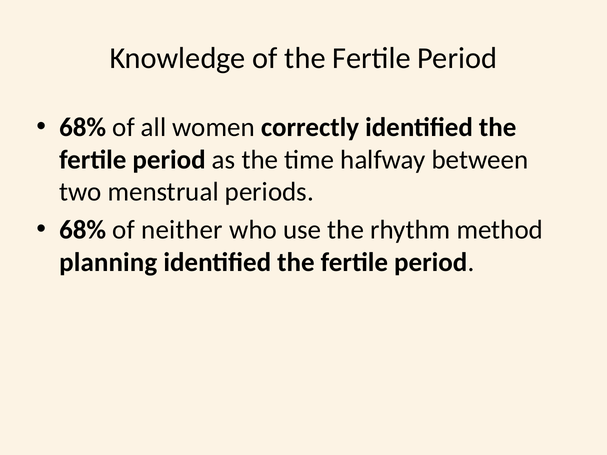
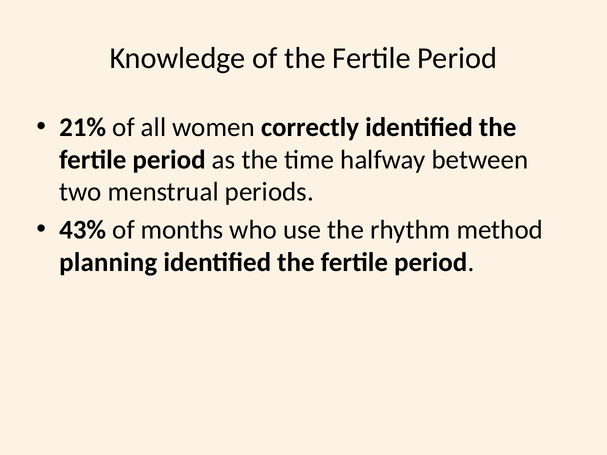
68%: 68% -> 21% (83, 127)
68%: 68% -> 43% (83, 230)
neither: neither -> months (182, 230)
